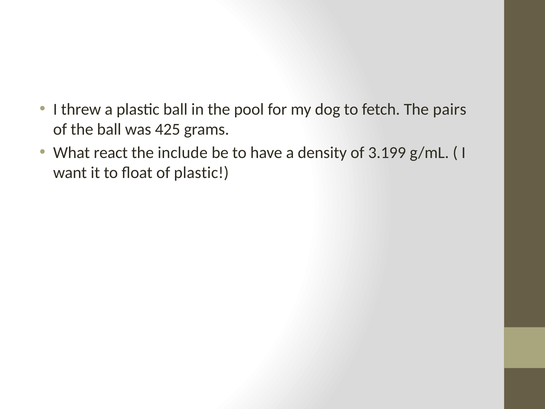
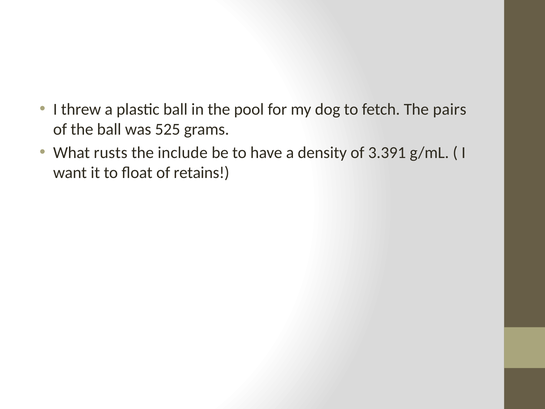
425: 425 -> 525 (168, 129)
react: react -> rusts (111, 153)
3.199: 3.199 -> 3.391 (387, 153)
of plastic: plastic -> retains (202, 173)
